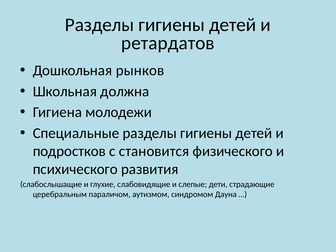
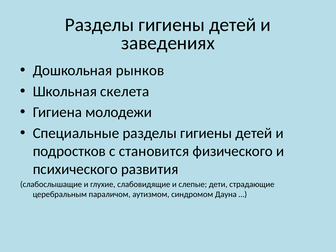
ретардатов: ретардатов -> заведениях (168, 43)
должна: должна -> скелета (125, 91)
